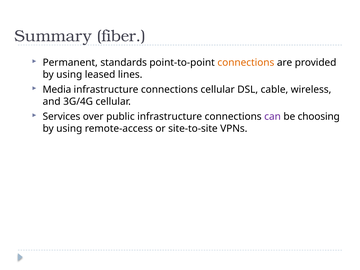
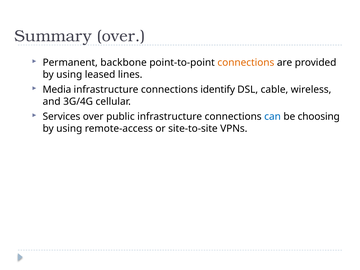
Summary fiber: fiber -> over (121, 36)
standards: standards -> backbone (124, 63)
connections cellular: cellular -> identify (218, 90)
can colour: purple -> blue (273, 117)
